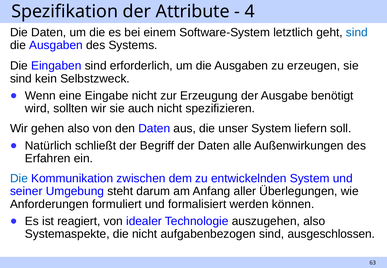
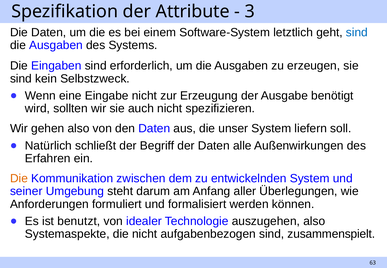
4: 4 -> 3 (250, 11)
Die colour: blue -> orange (19, 178)
reagiert: reagiert -> benutzt (79, 221)
ausgeschlossen: ausgeschlossen -> zusammenspielt (331, 234)
